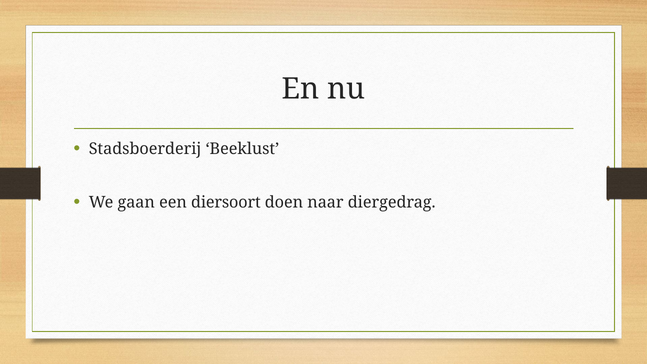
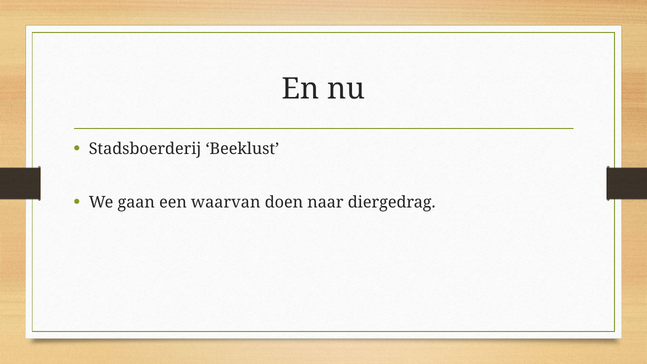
diersoort: diersoort -> waarvan (226, 202)
